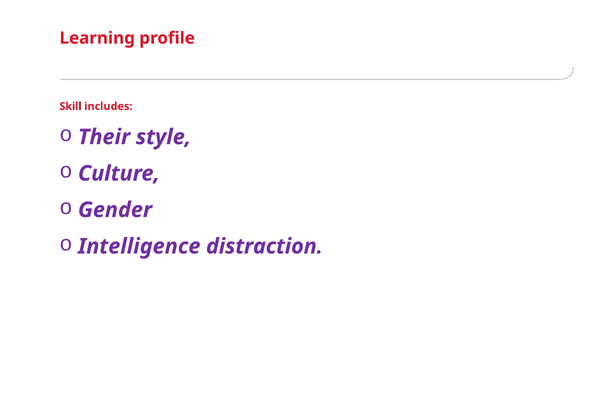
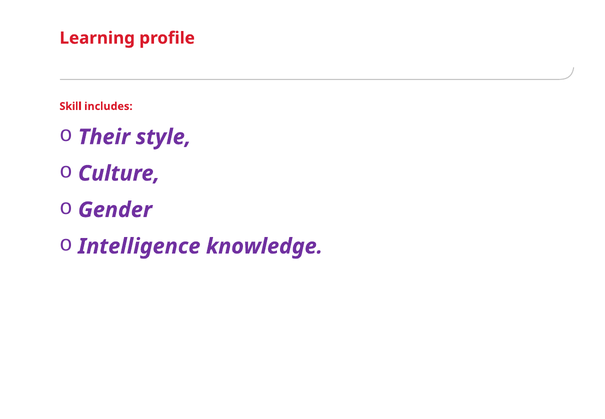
distraction: distraction -> knowledge (264, 246)
